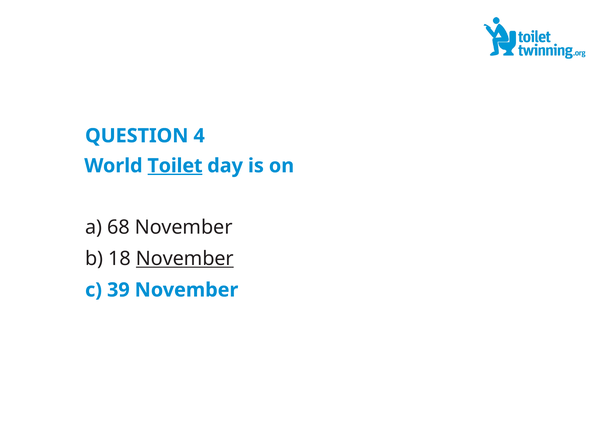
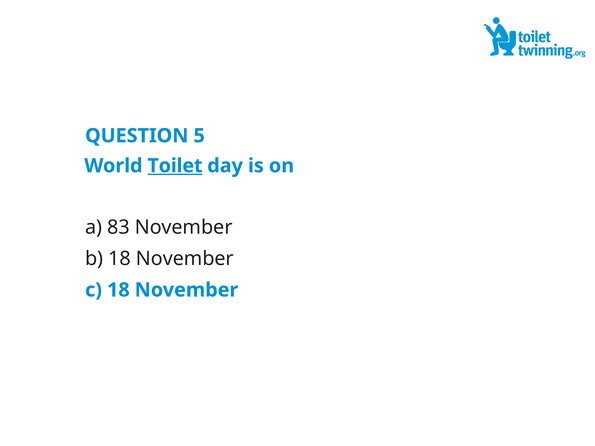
4: 4 -> 5 (199, 136)
68: 68 -> 83 (118, 227)
November underline: present -> none (185, 259)
c 39: 39 -> 18 (118, 290)
